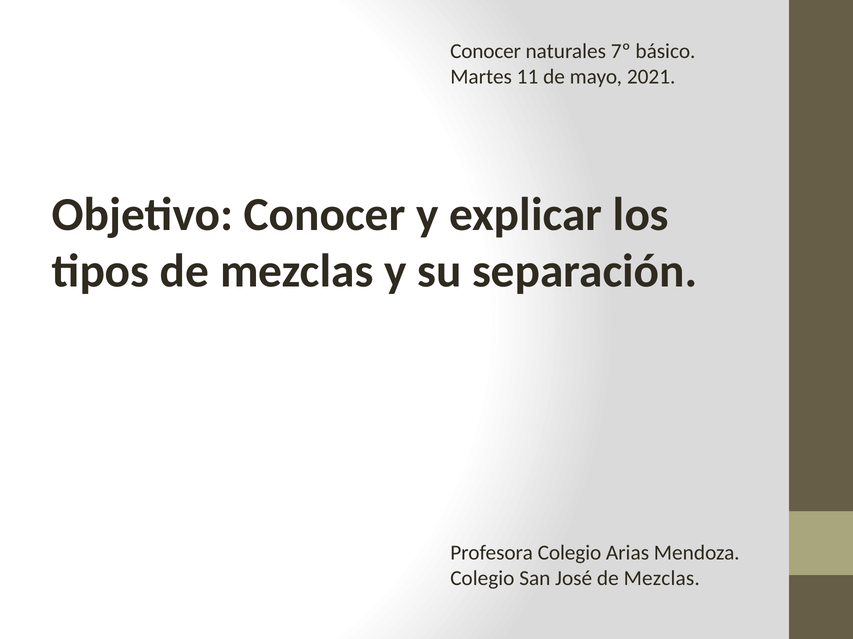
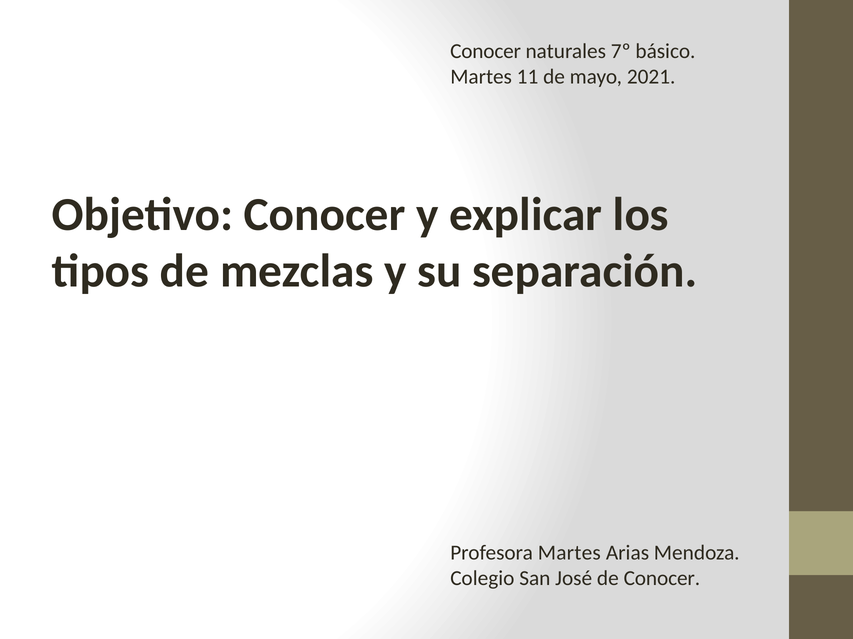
Profesora Colegio: Colegio -> Martes (569, 553)
José de Mezclas: Mezclas -> Conocer (662, 579)
